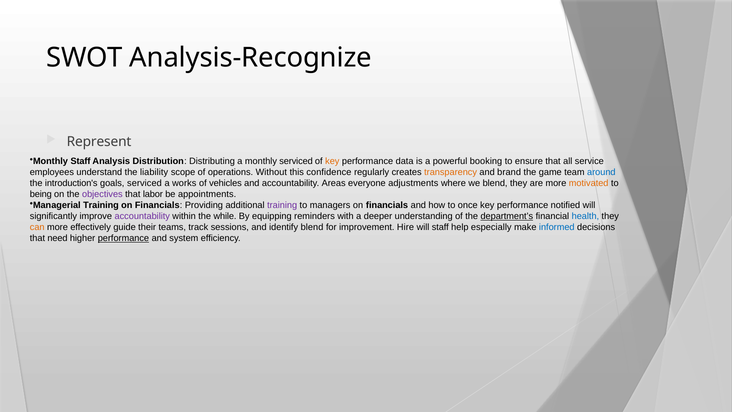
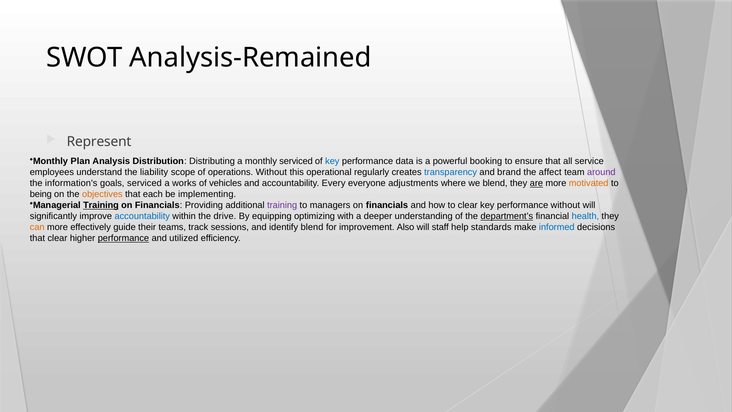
Analysis-Recognize: Analysis-Recognize -> Analysis-Remained (251, 58)
Monthly Staff: Staff -> Plan (80, 161)
key colour: orange -> blue (332, 161)
confidence: confidence -> operational (329, 172)
transparency colour: orange -> blue (451, 172)
game: game -> affect (550, 172)
around colour: blue -> purple (601, 172)
introduction's: introduction's -> information's (71, 183)
Areas: Areas -> Every (334, 183)
are underline: none -> present (536, 183)
objectives colour: purple -> orange (102, 194)
labor: labor -> each (153, 194)
appointments: appointments -> implementing (207, 194)
Training underline: none -> present (101, 205)
to once: once -> clear (468, 205)
performance notified: notified -> without (565, 205)
accountability colour: purple -> blue (142, 216)
while: while -> drive (225, 216)
reminders: reminders -> optimizing (315, 216)
Hire: Hire -> Also (406, 227)
especially: especially -> standards (491, 227)
that need: need -> clear (57, 238)
system: system -> utilized (184, 238)
